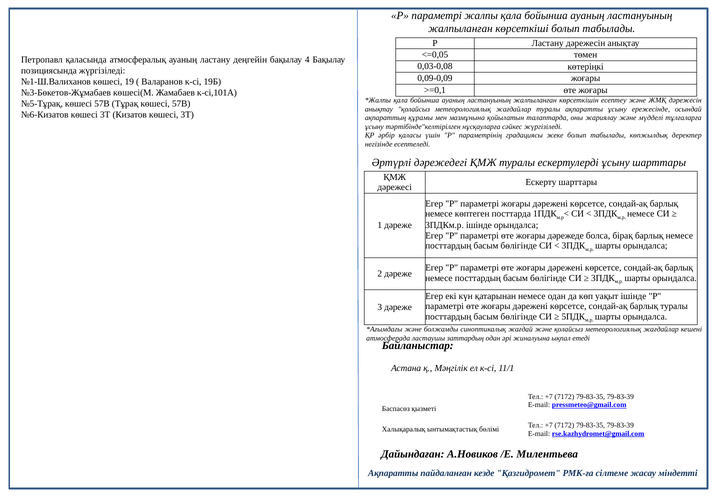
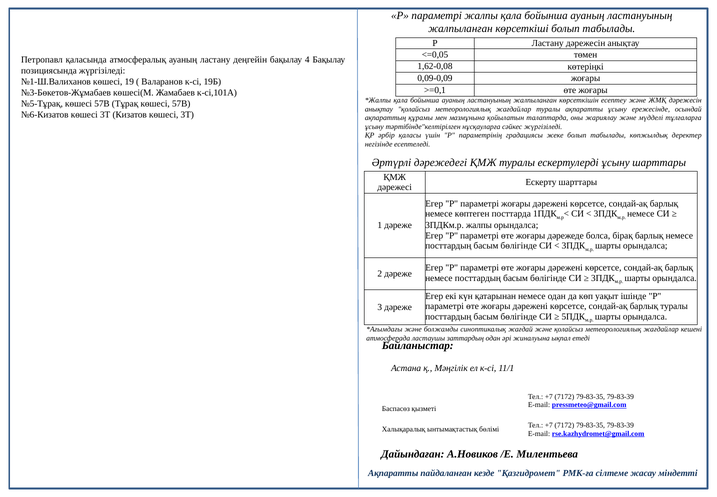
0,03-0,08: 0,03-0,08 -> 1,62-0,08 (435, 66)
3ПДКм.р ішінде: ішінде -> жалпы (479, 225)
